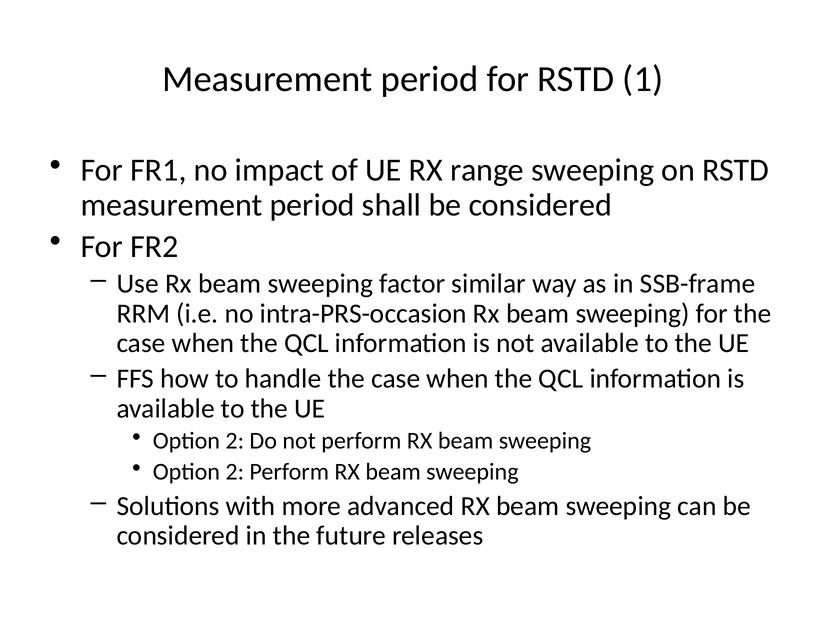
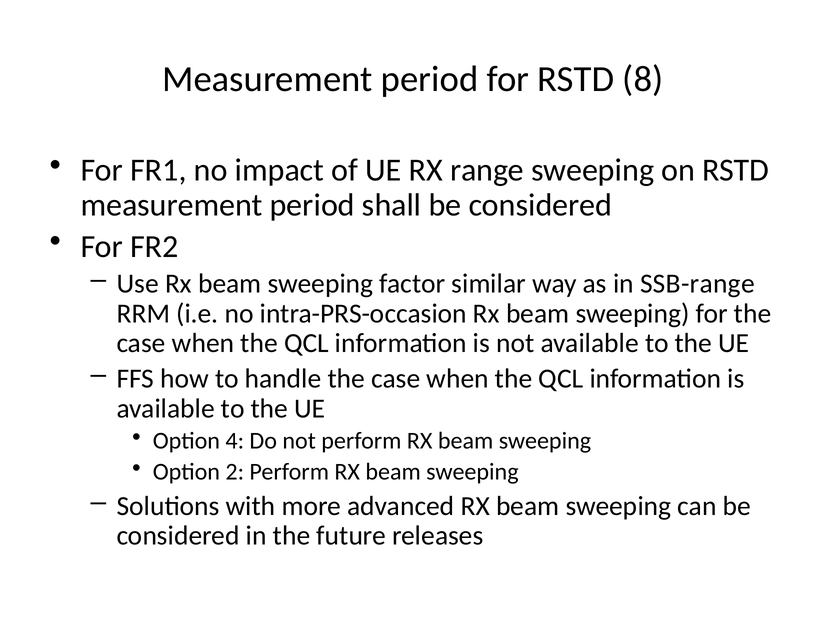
1: 1 -> 8 (643, 79)
SSB-frame: SSB-frame -> SSB-range (697, 284)
2: 2 -> 4 (235, 441)
